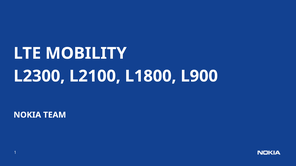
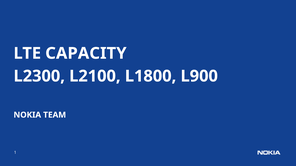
MOBILITY: MOBILITY -> CAPACITY (86, 53)
